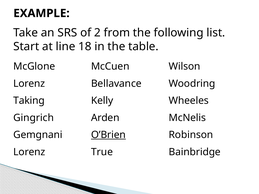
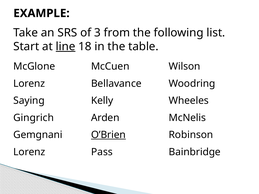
2: 2 -> 3 (97, 33)
line underline: none -> present (66, 47)
Taking: Taking -> Saying (29, 101)
True: True -> Pass (102, 152)
